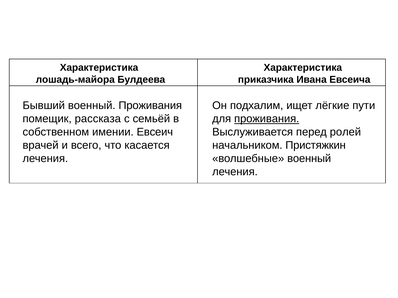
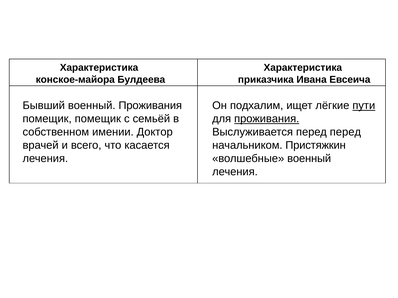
лошадь-майора: лошадь-майора -> конское-майора (75, 80)
пути underline: none -> present (364, 106)
помещик рассказа: рассказа -> помещик (98, 119)
перед ролей: ролей -> перед (345, 132)
Евсеич: Евсеич -> Доктор (155, 132)
